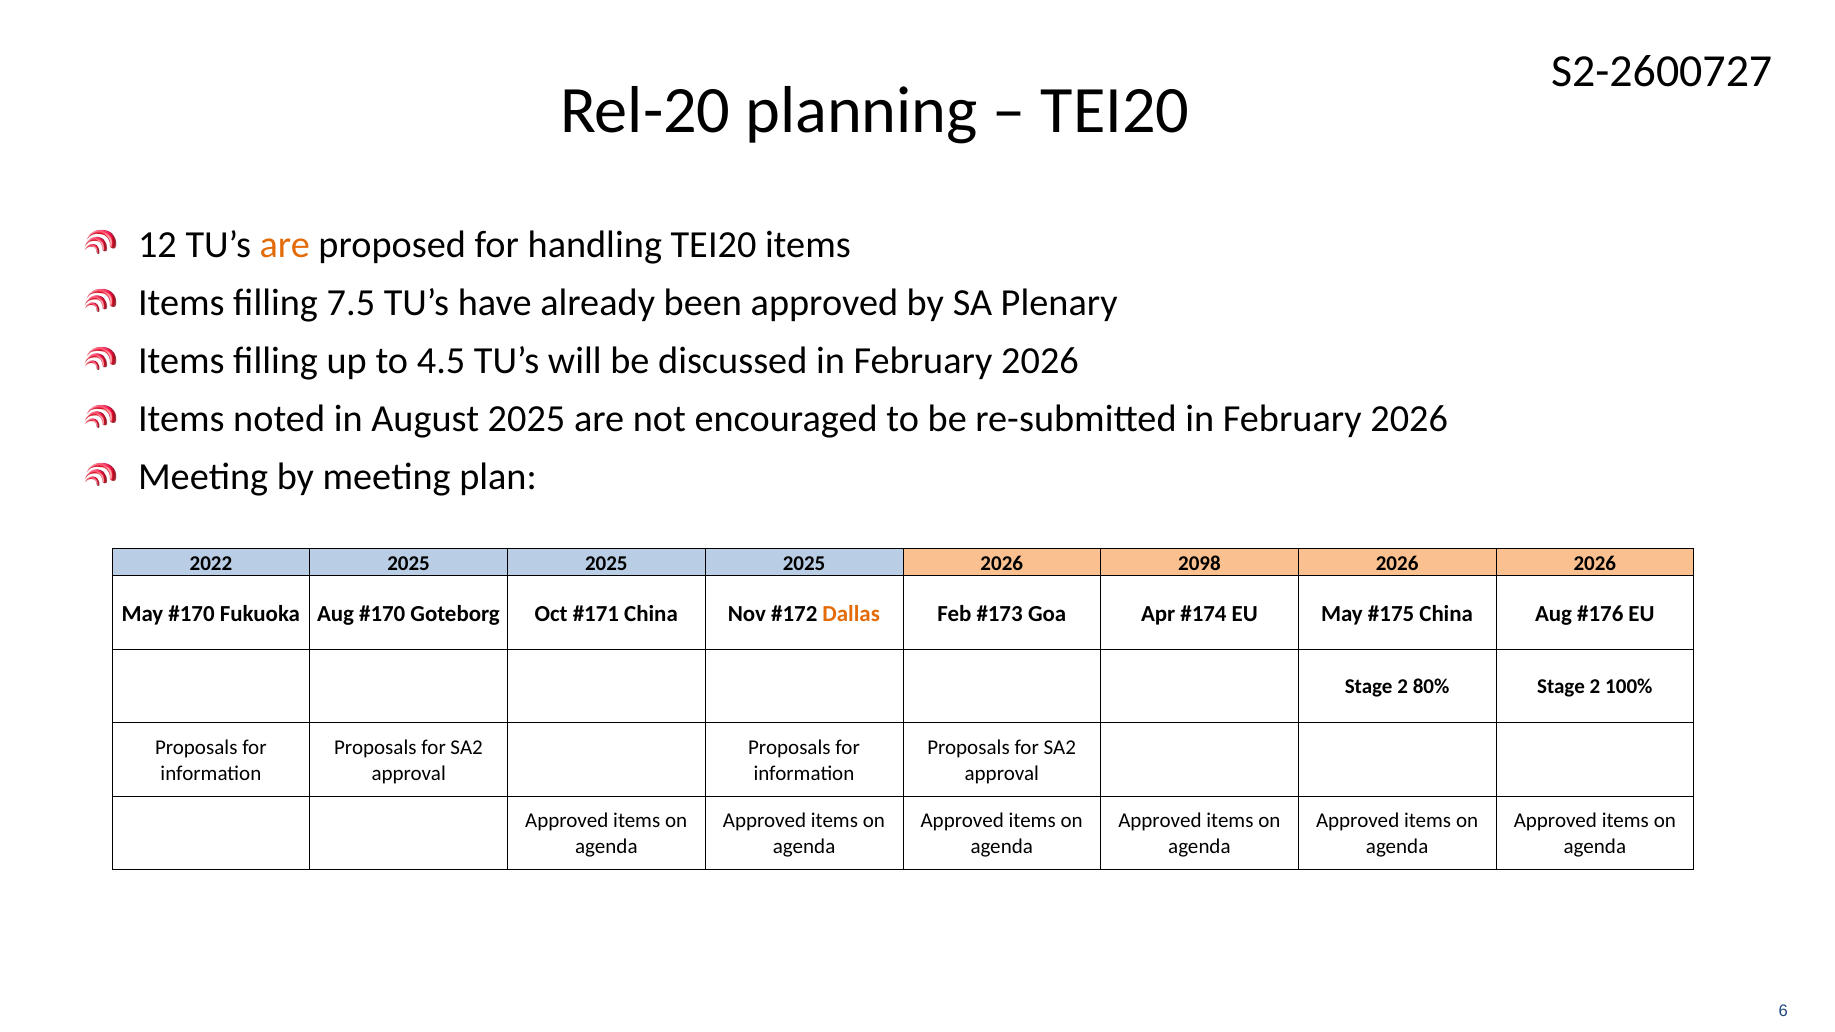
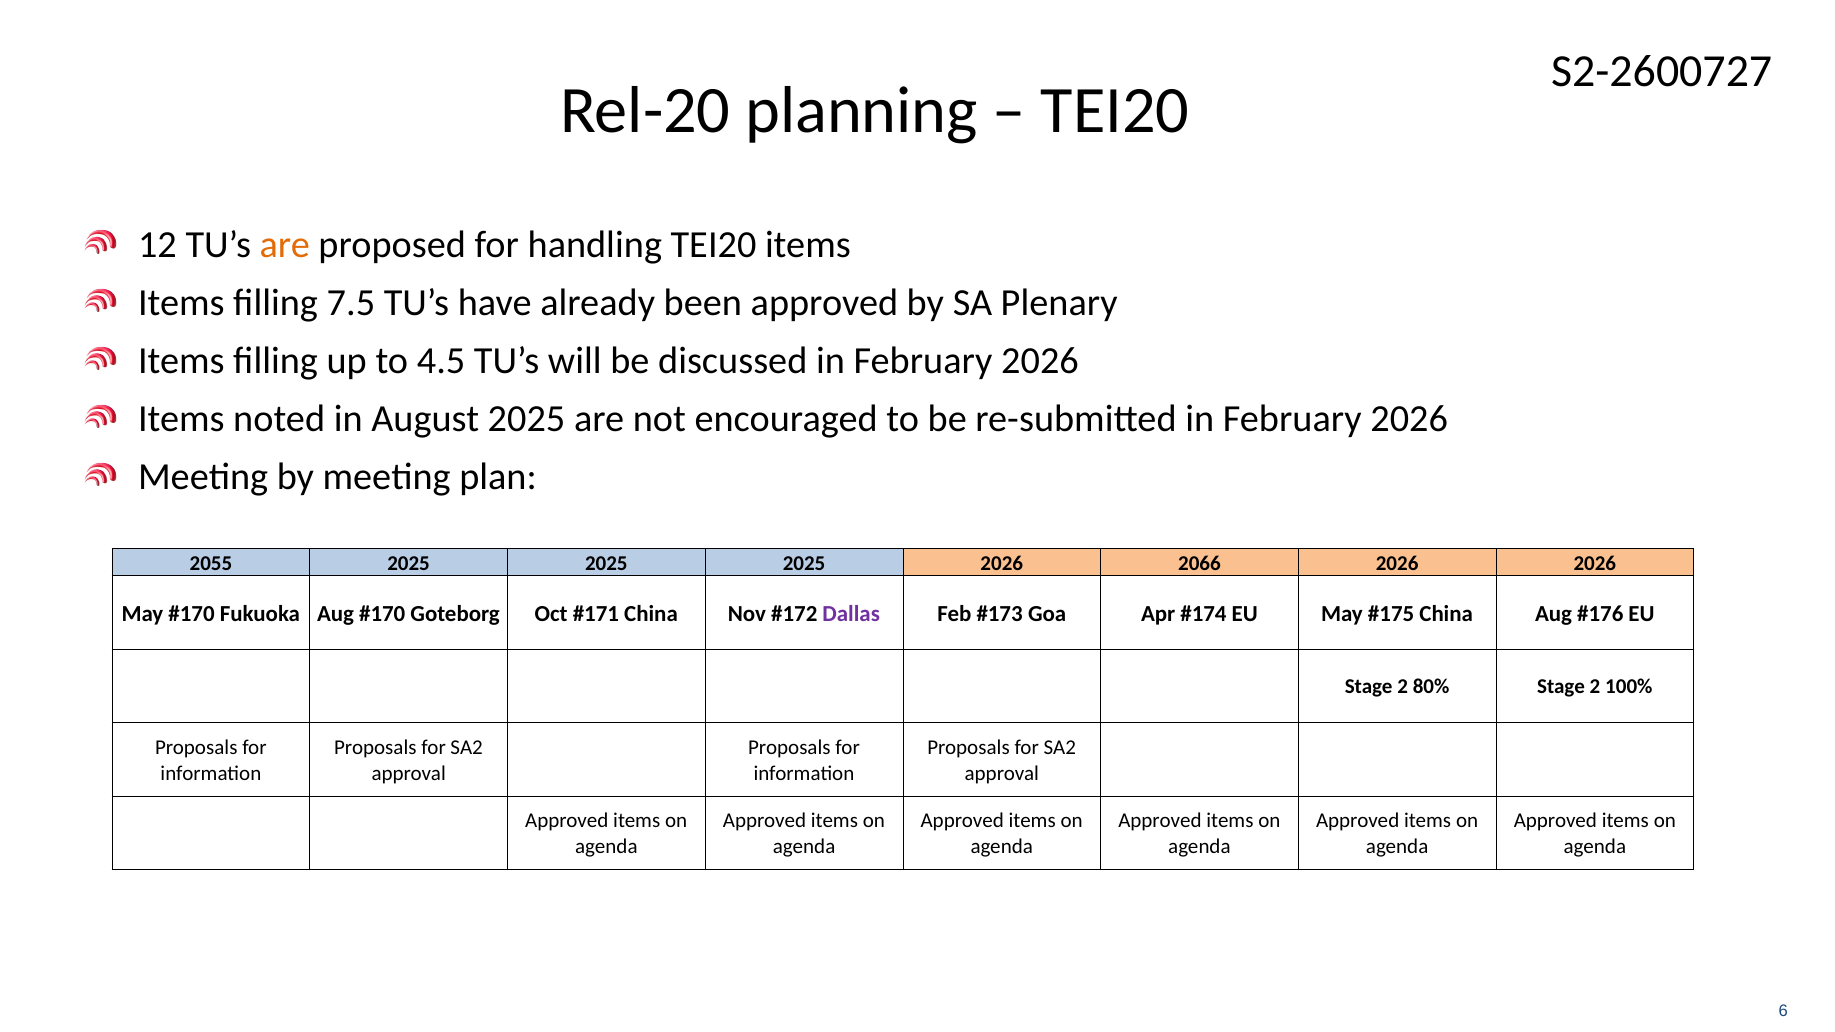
2022: 2022 -> 2055 (211, 563)
2098: 2098 -> 2066 (1199, 563)
Dallas colour: orange -> purple (851, 614)
